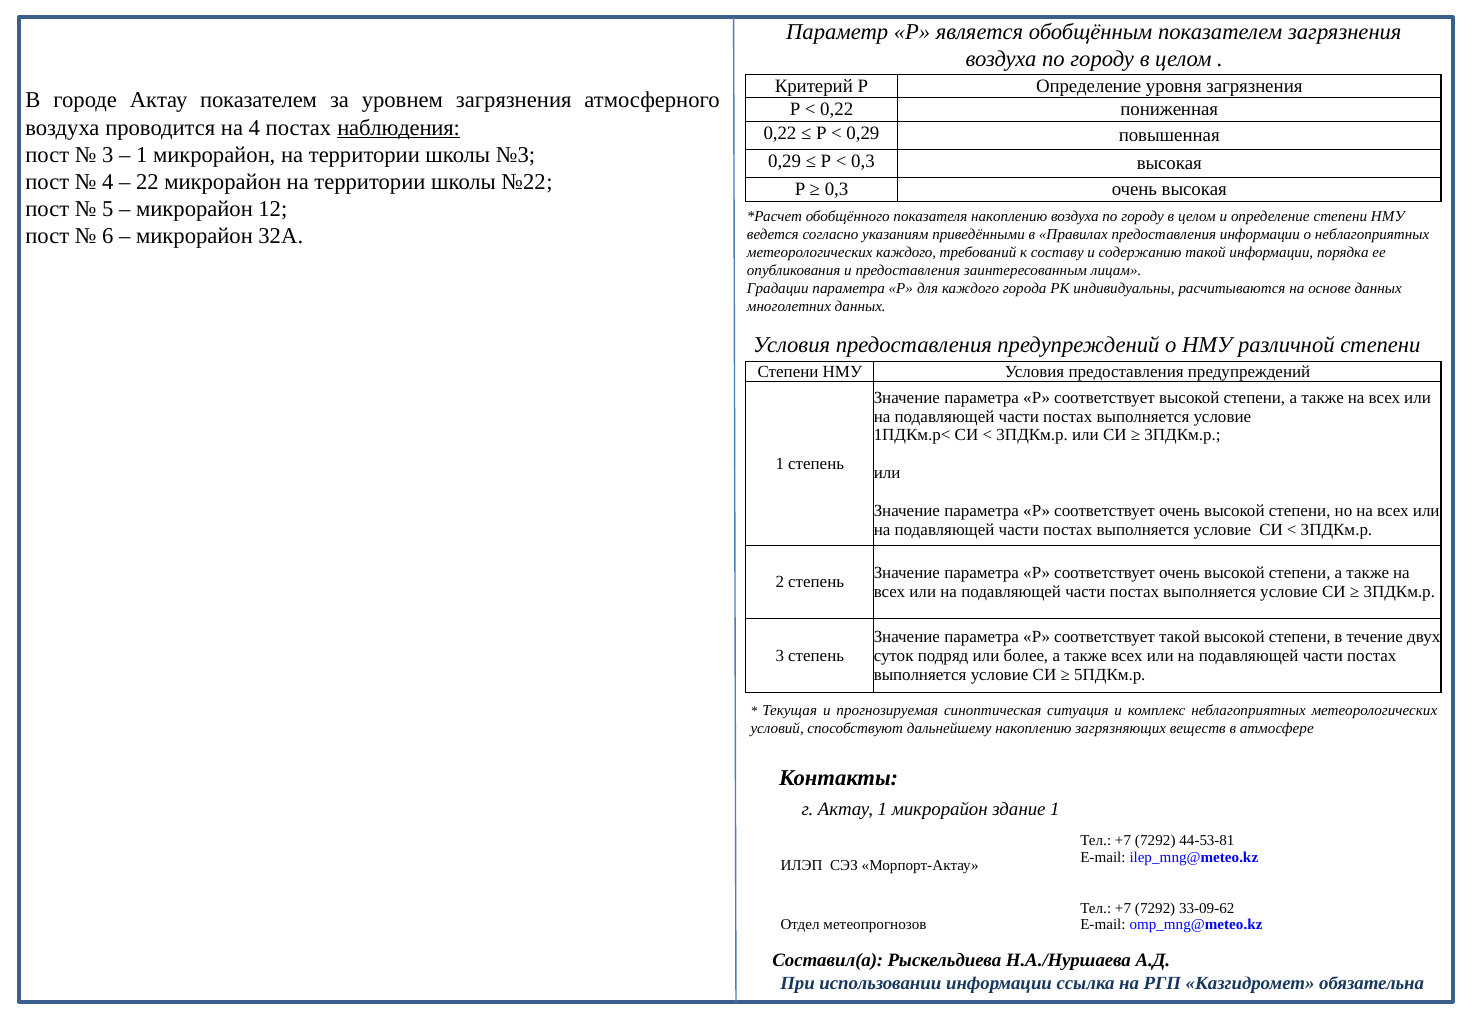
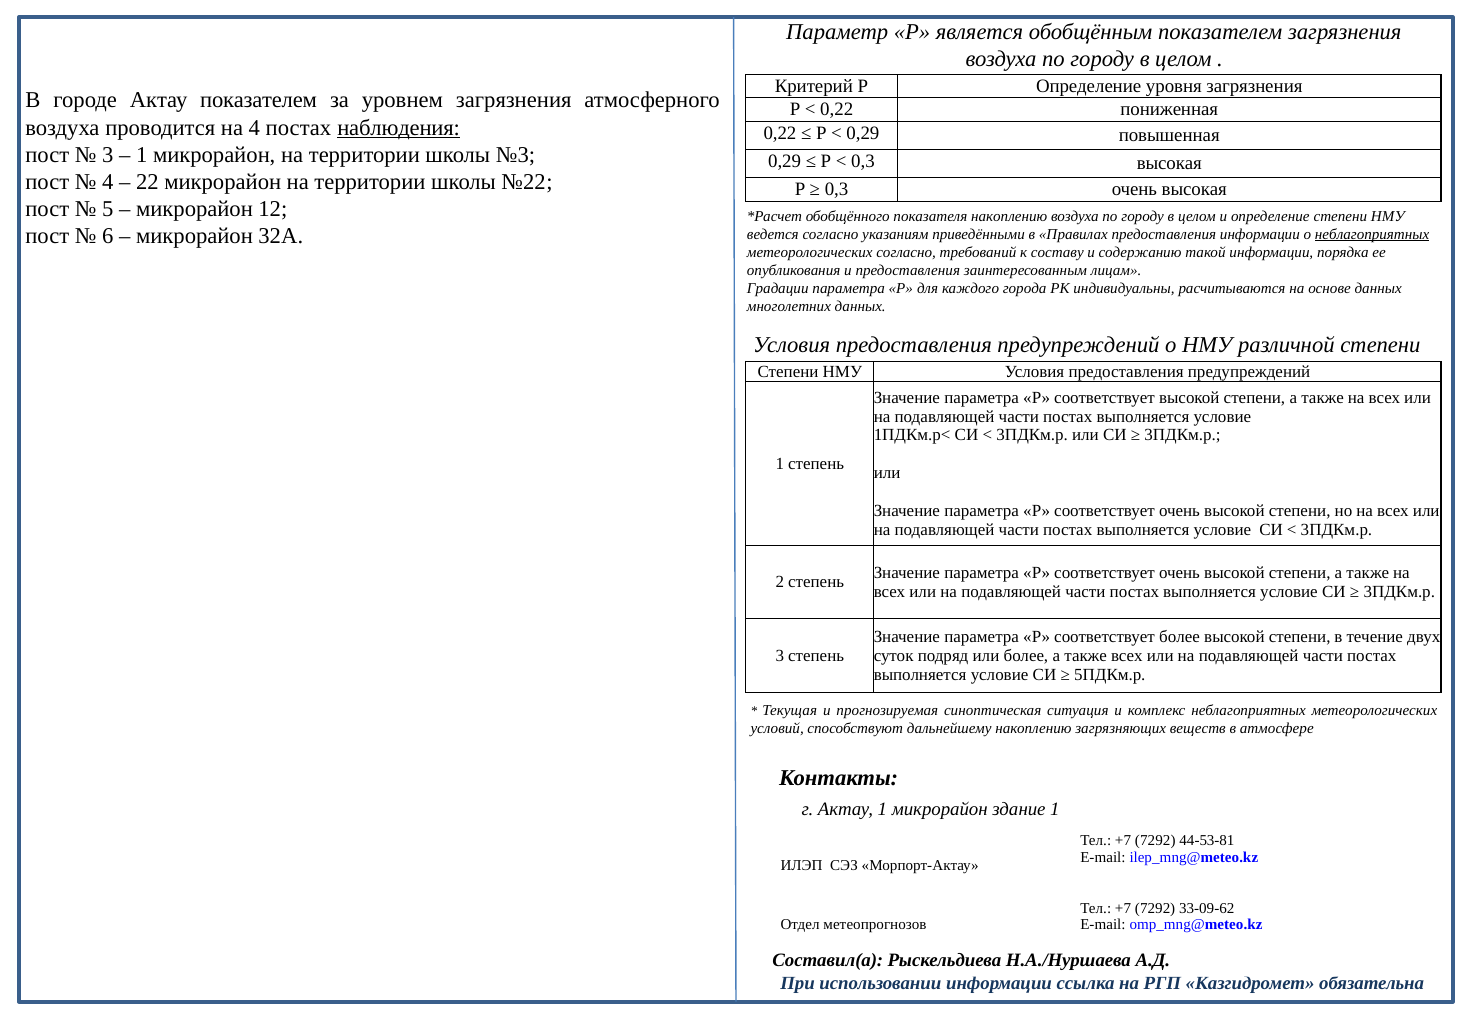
неблагоприятных underline: none -> present (1372, 234)
метеорологических каждого: каждого -> согласно (906, 252)
соответствует такой: такой -> более (1179, 637)
